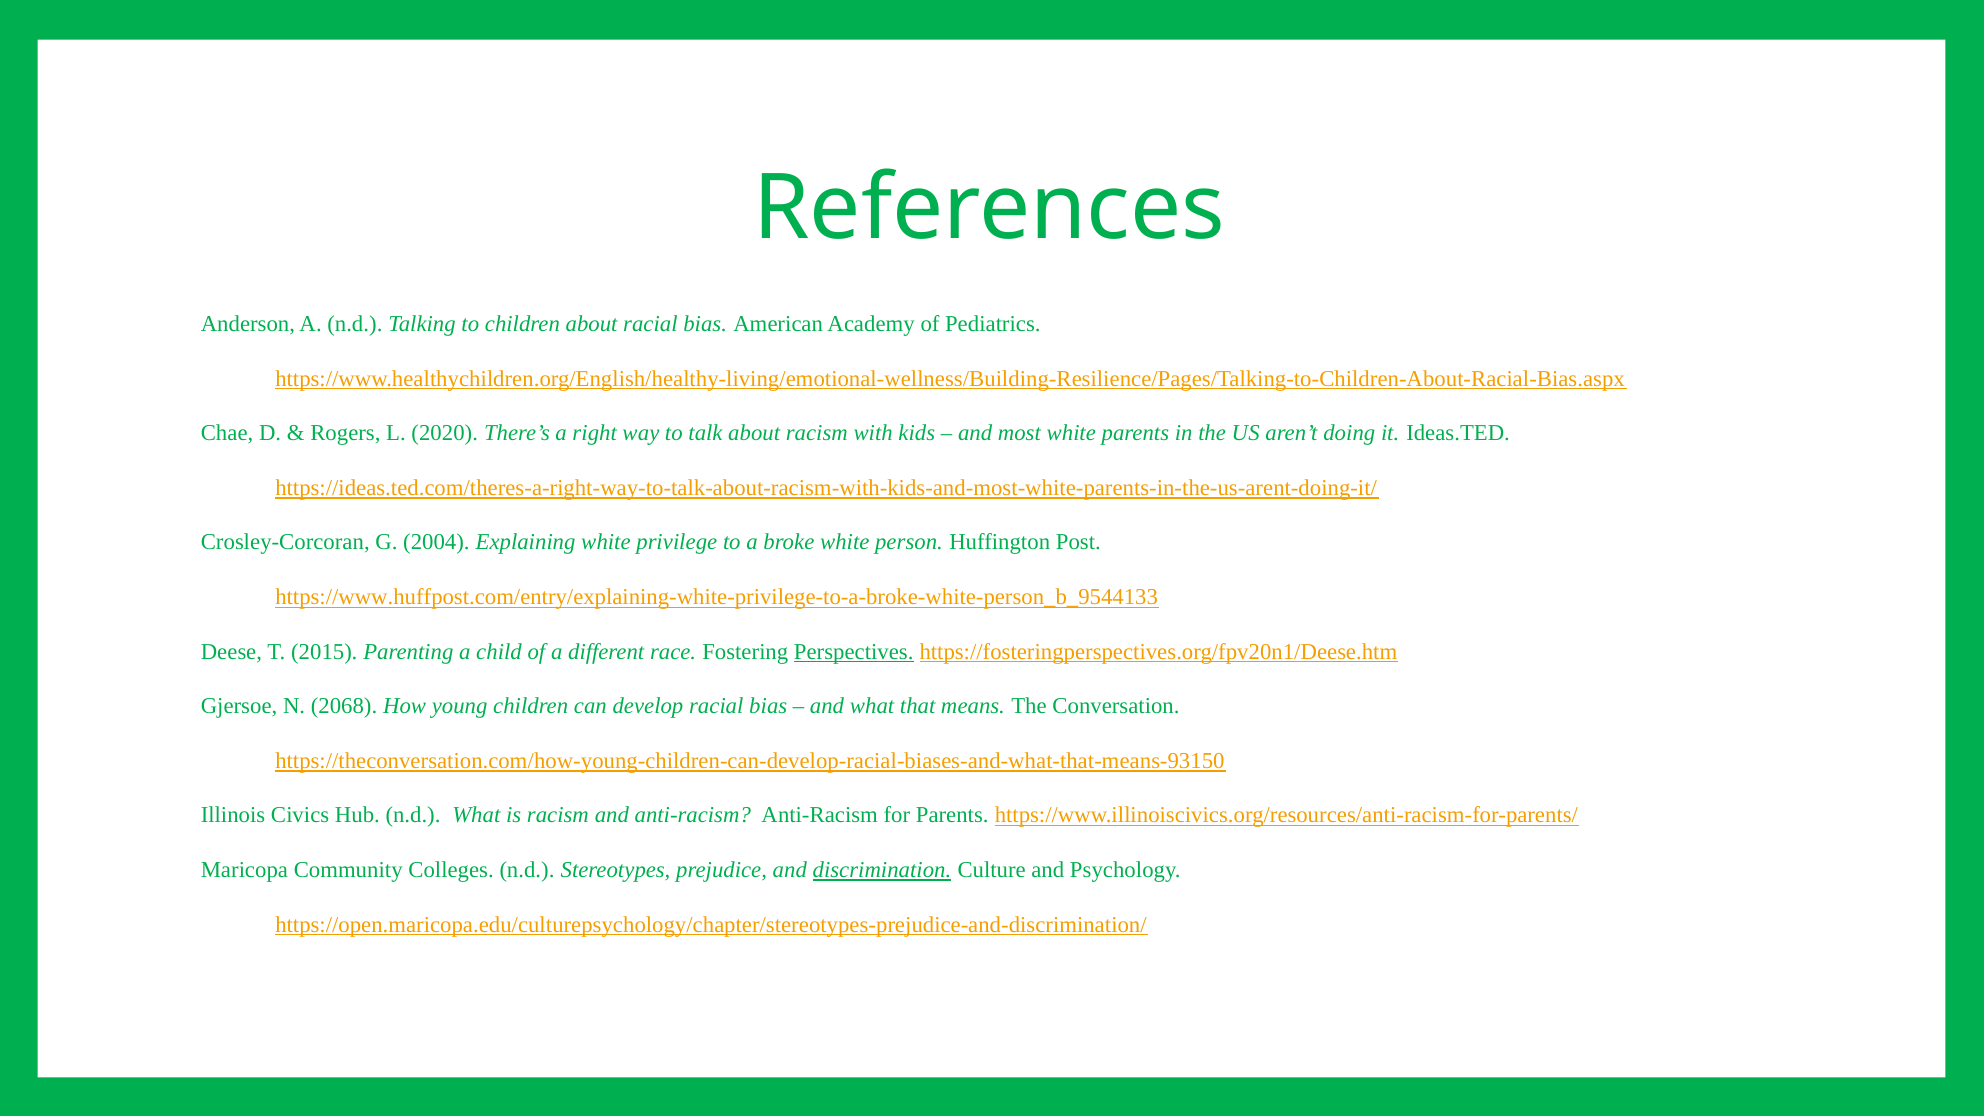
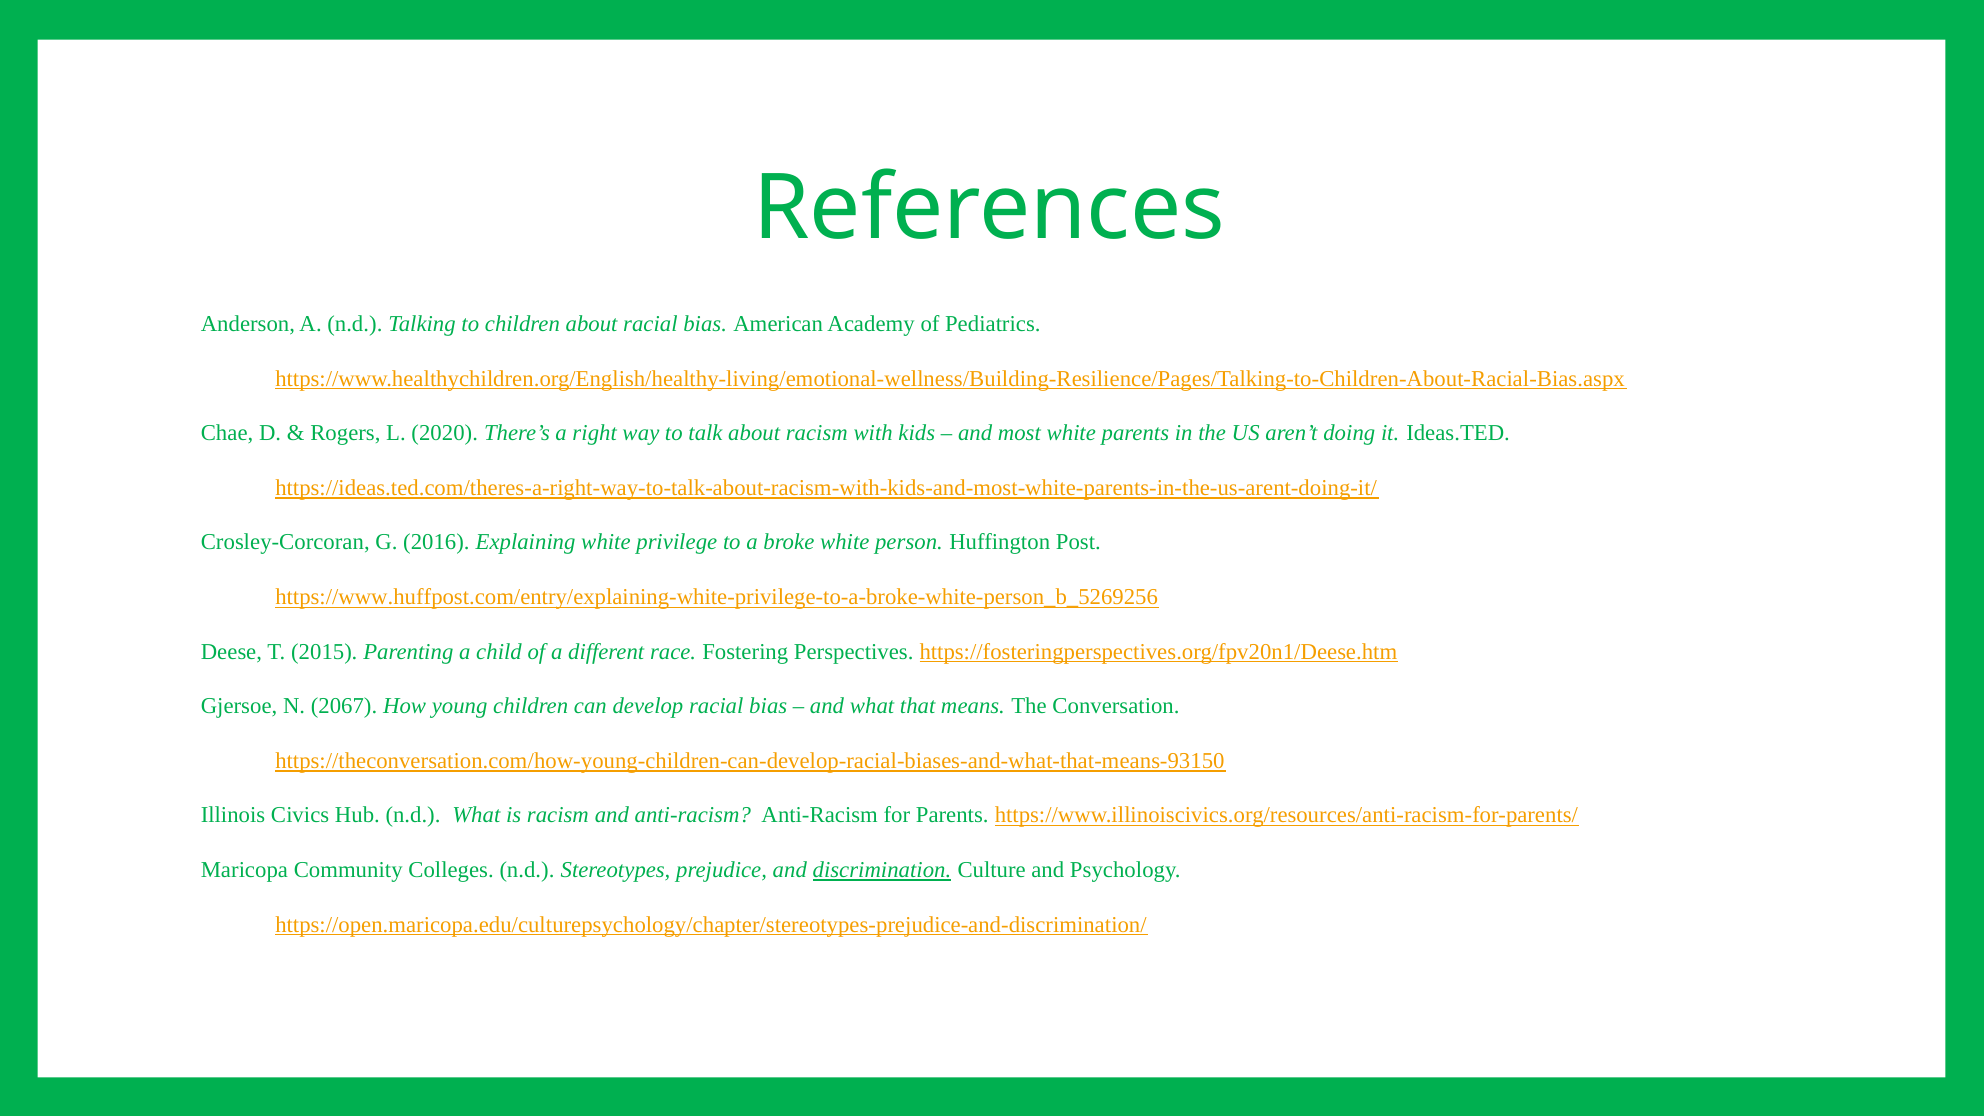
2004: 2004 -> 2016 (436, 542)
https://www.huffpost.com/entry/explaining-white-privilege-to-a-broke-white-person_b_9544133: https://www.huffpost.com/entry/explaining-white-privilege-to-a-broke-white-person_b_9544133 -> https://www.huffpost.com/entry/explaining-white-privilege-to-a-broke-white-person_b_5269256 (717, 597)
Perspectives underline: present -> none (854, 652)
2068: 2068 -> 2067 (344, 706)
